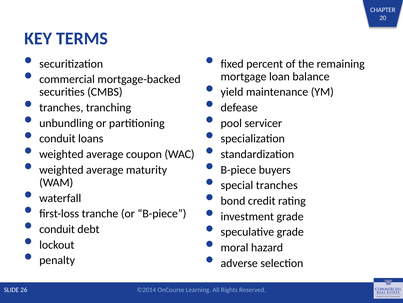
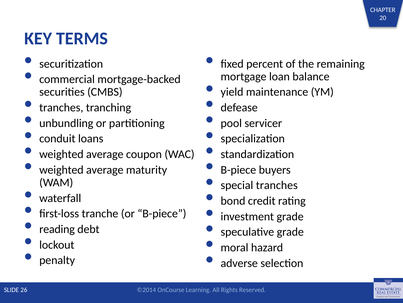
conduit: conduit -> reading (57, 229)
